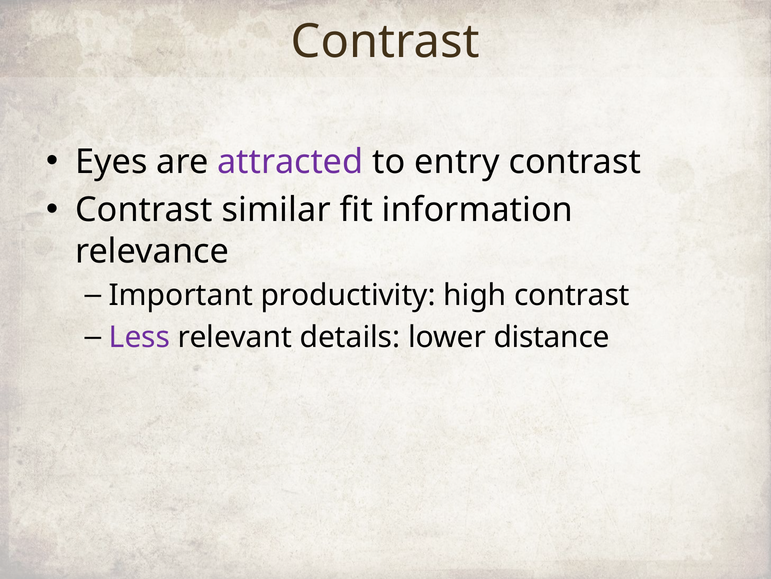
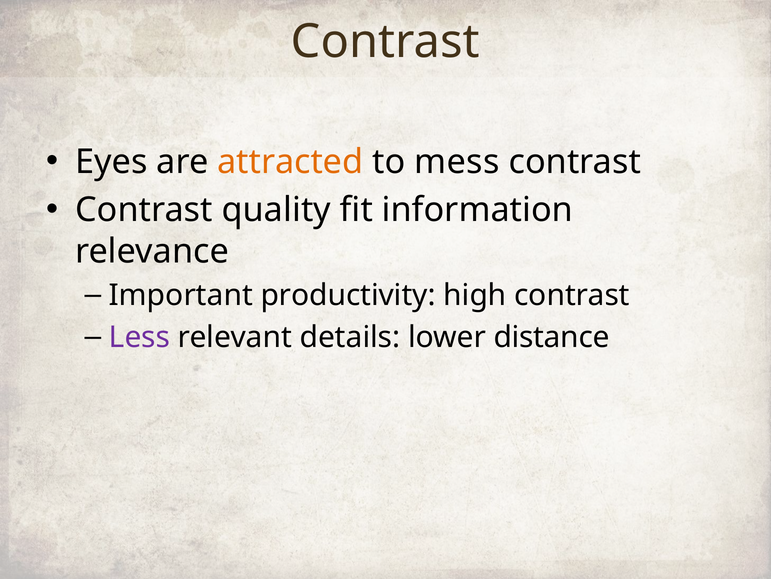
attracted colour: purple -> orange (290, 162)
entry: entry -> mess (457, 162)
similar: similar -> quality (276, 210)
